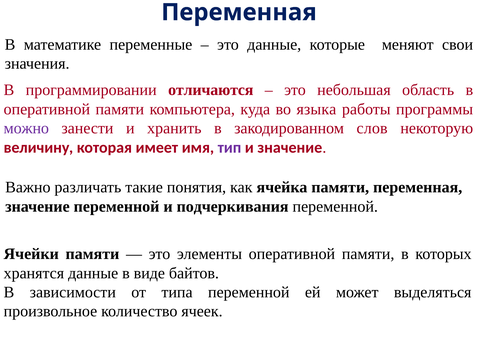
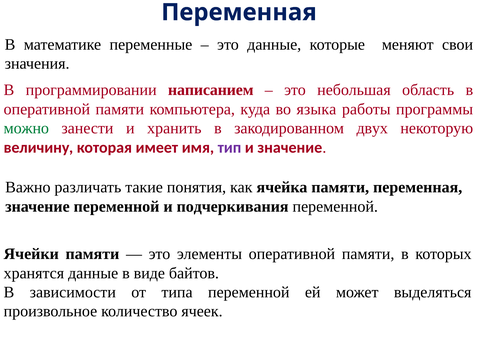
отличаются: отличаются -> написанием (211, 90)
можно colour: purple -> green (26, 128)
слов: слов -> двух (372, 128)
